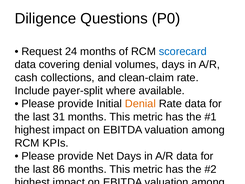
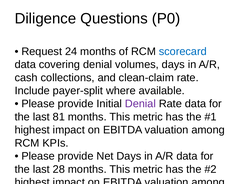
Denial colour: orange -> purple (140, 104)
31: 31 -> 81 (59, 117)
86: 86 -> 28 (59, 169)
